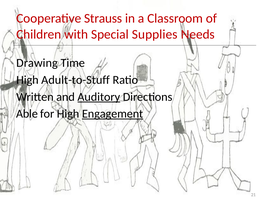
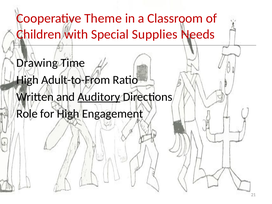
Strauss: Strauss -> Theme (103, 18)
Adult-to-Stuff: Adult-to-Stuff -> Adult-to-From (76, 80)
Able: Able -> Role (27, 114)
Engagement underline: present -> none (113, 114)
